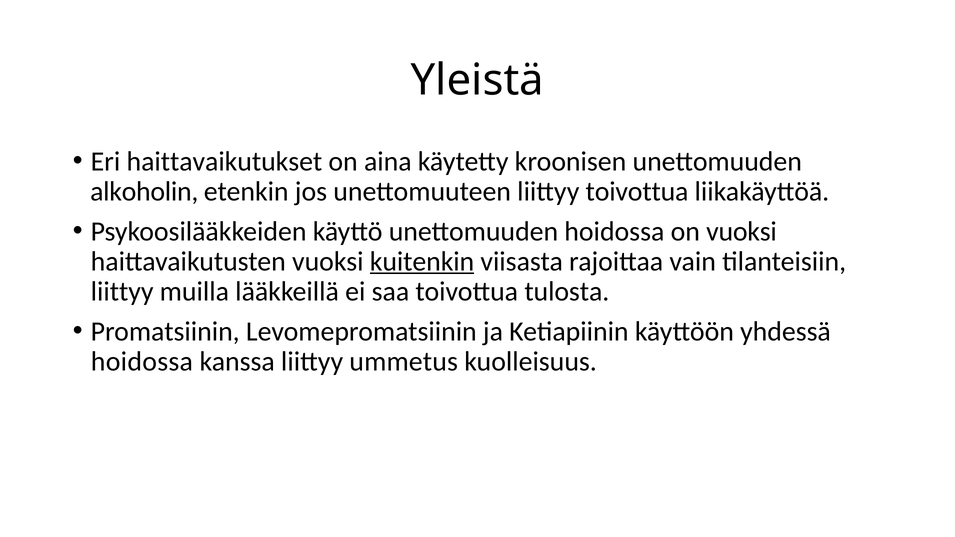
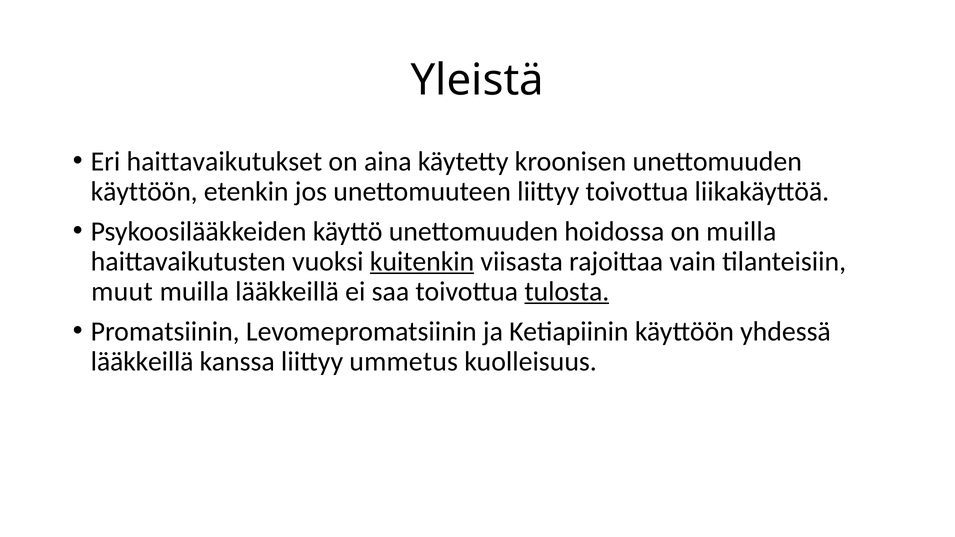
alkoholin: alkoholin -> käyttöön (144, 191)
on vuoksi: vuoksi -> muilla (741, 231)
liittyy: liittyy -> muut (122, 291)
tulosta underline: none -> present (567, 291)
hoidossa: hoidossa -> lääkkeillä (142, 362)
